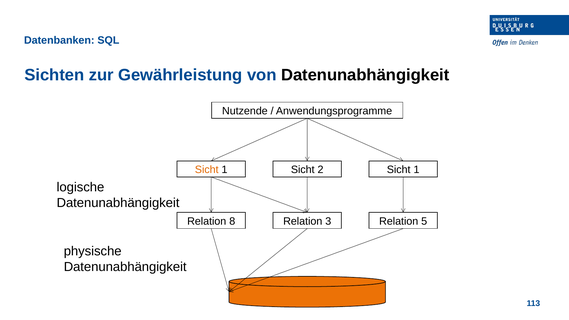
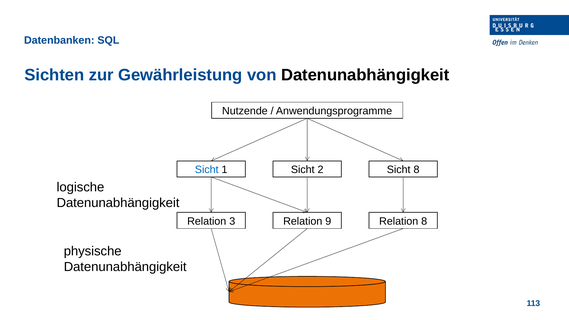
Sicht colour: orange -> blue (207, 170)
1 Sicht 1: 1 -> 8 (416, 170)
8: 8 -> 3 (232, 221)
3: 3 -> 9 (328, 221)
Relation 5: 5 -> 8 (424, 221)
